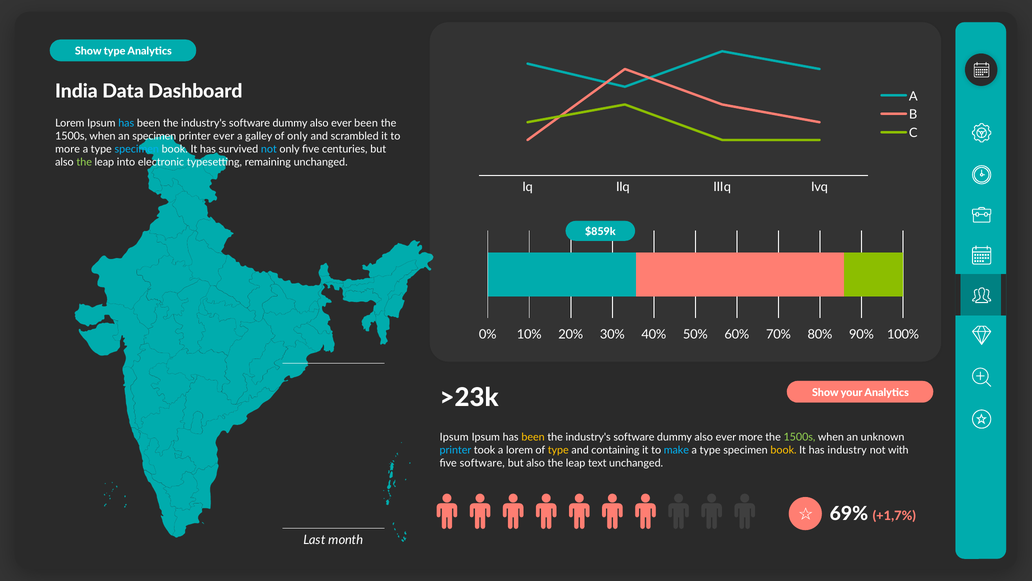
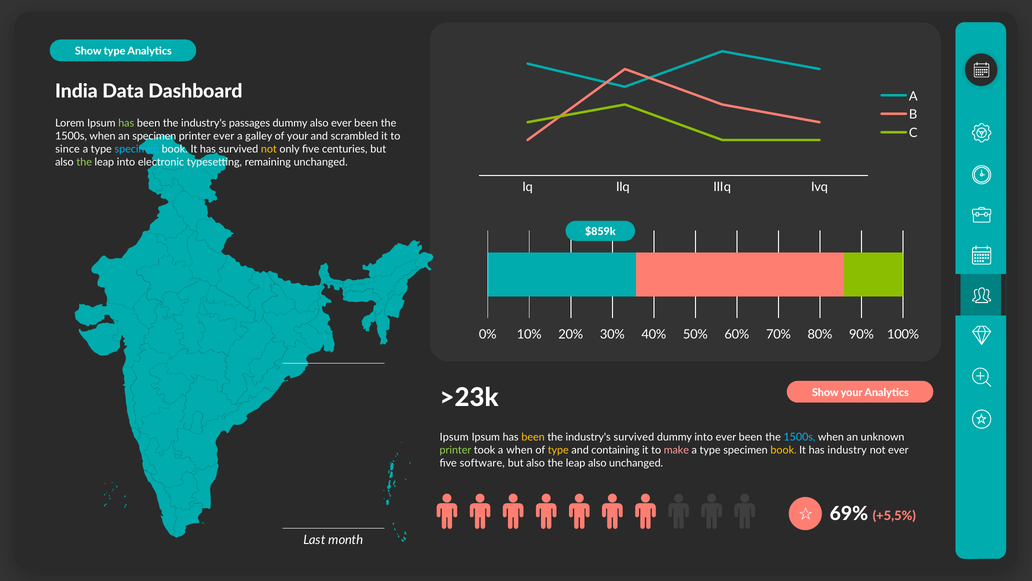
has colour: light blue -> light green (126, 123)
software: software -> passages (249, 123)
of only: only -> your (298, 136)
more: more -> since (68, 149)
not colour: light blue -> yellow (269, 149)
software: software -> survived (634, 437)
also: also -> into (704, 437)
more: more -> been (751, 437)
1500s colour: light green -> light blue (799, 437)
printer colour: light blue -> light green (455, 450)
a lorem: lorem -> when (520, 450)
make colour: light blue -> pink (676, 450)
not with: with -> ever (898, 450)
leap text: text -> also (597, 463)
+1,7%: +1,7% -> +5,5% (894, 516)
